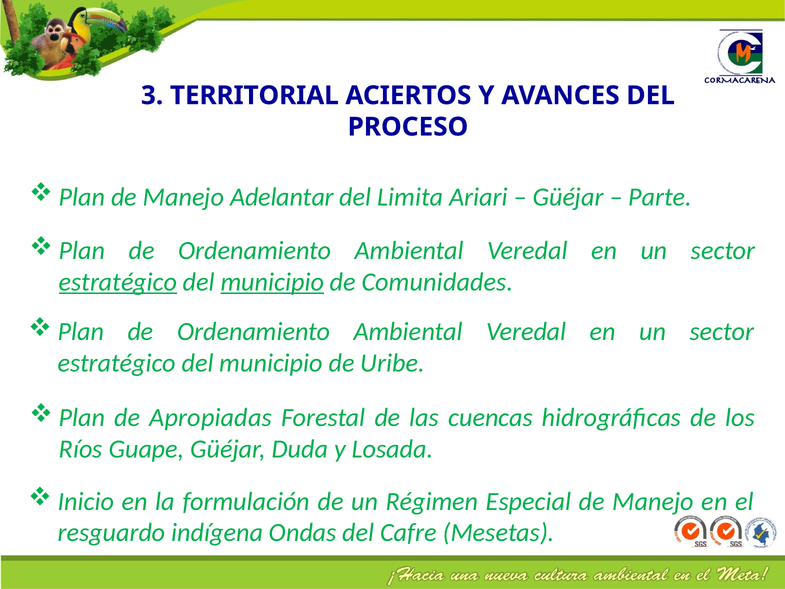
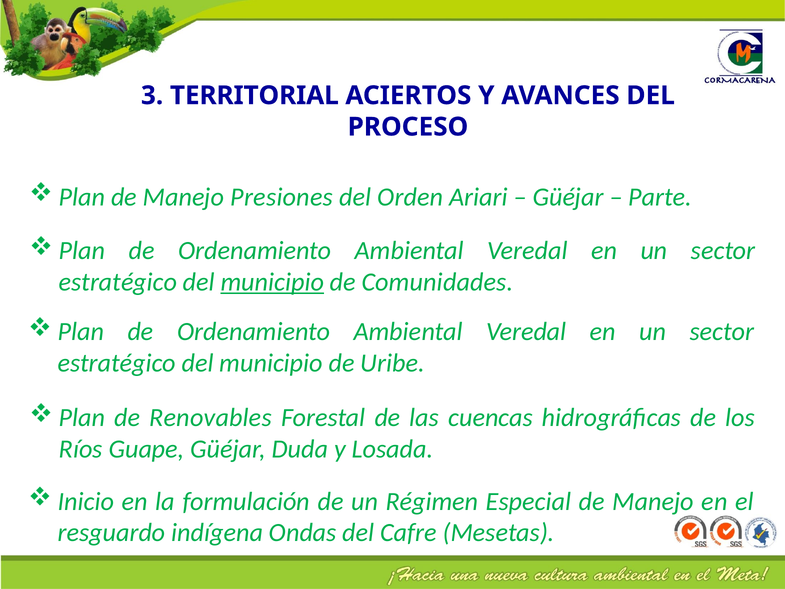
Adelantar: Adelantar -> Presiones (282, 197)
Limita: Limita -> Orden (410, 197)
estratégico underline: present -> none (118, 282)
Apropiadas: Apropiadas -> Renovables (211, 417)
